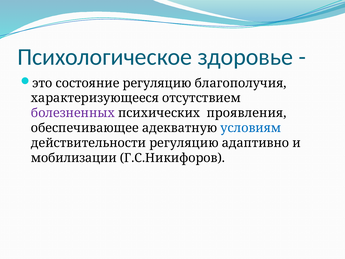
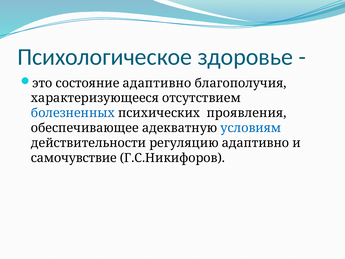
состояние регуляцию: регуляцию -> адаптивно (157, 83)
болезненных colour: purple -> blue (73, 113)
мобилизации: мобилизации -> самочувствие (74, 158)
